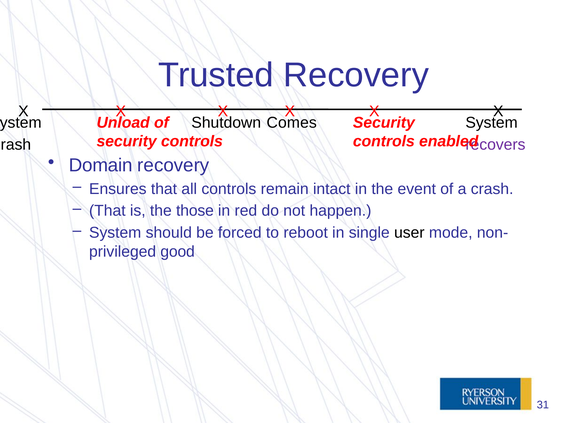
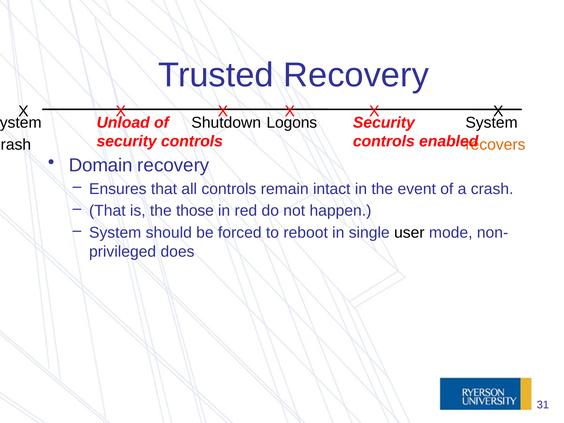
Comes: Comes -> Logons (292, 123)
recovers colour: purple -> orange (495, 145)
good: good -> does (178, 252)
